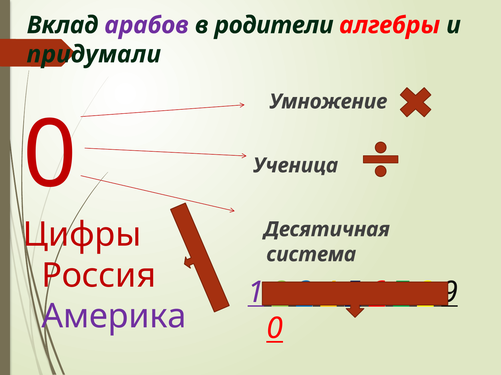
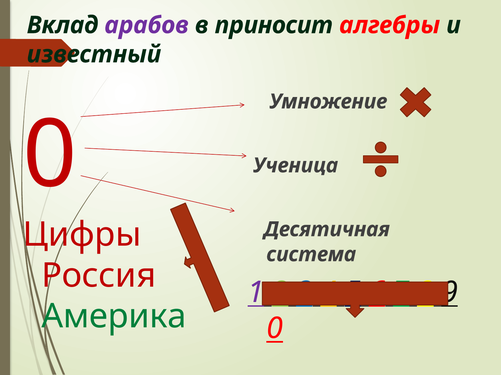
родители: родители -> приносит (274, 25)
придумали: придумали -> известный (94, 54)
Америка colour: purple -> green (114, 317)
